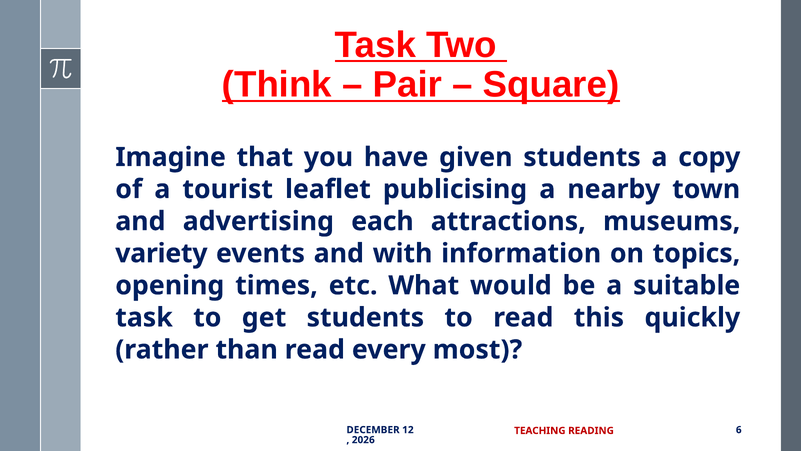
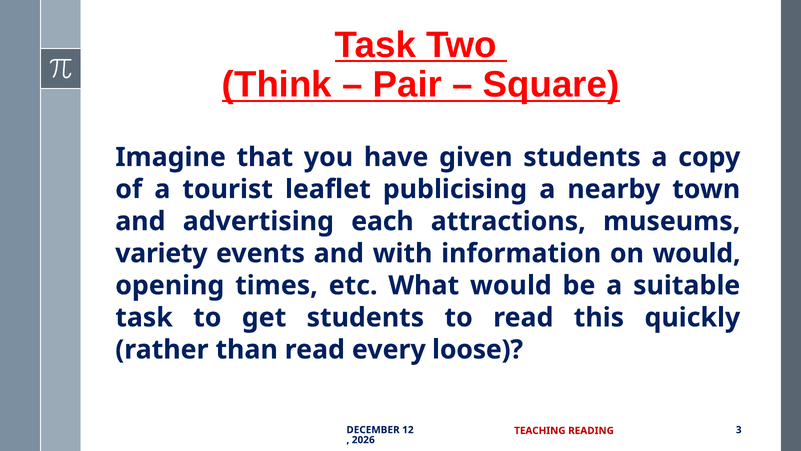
on topics: topics -> would (697, 253)
most: most -> loose (478, 349)
6: 6 -> 3 (739, 429)
